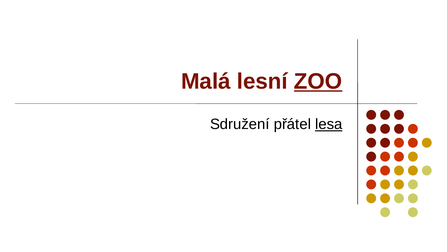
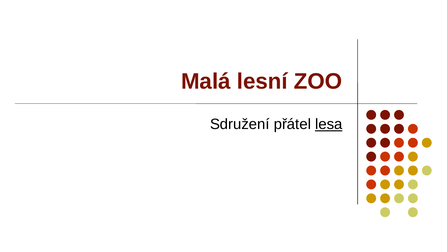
ZOO underline: present -> none (318, 81)
